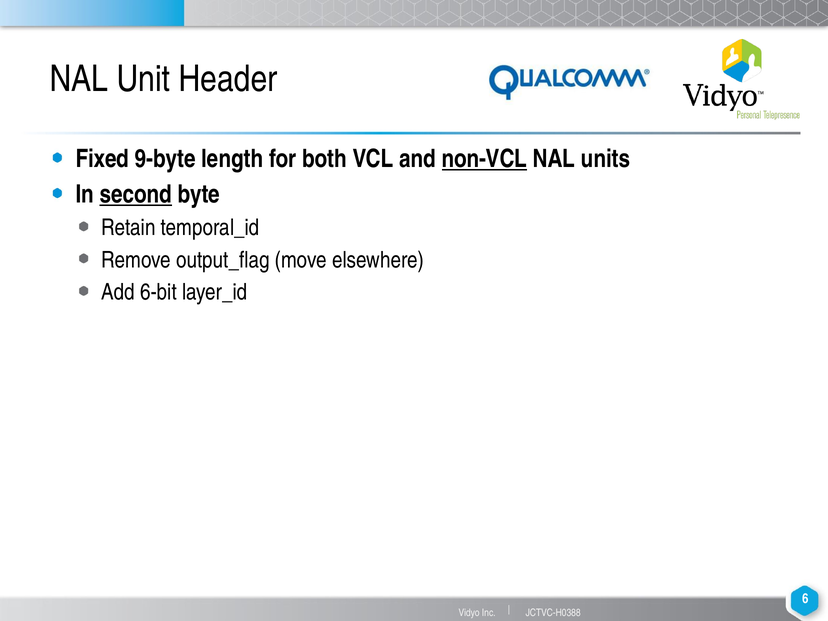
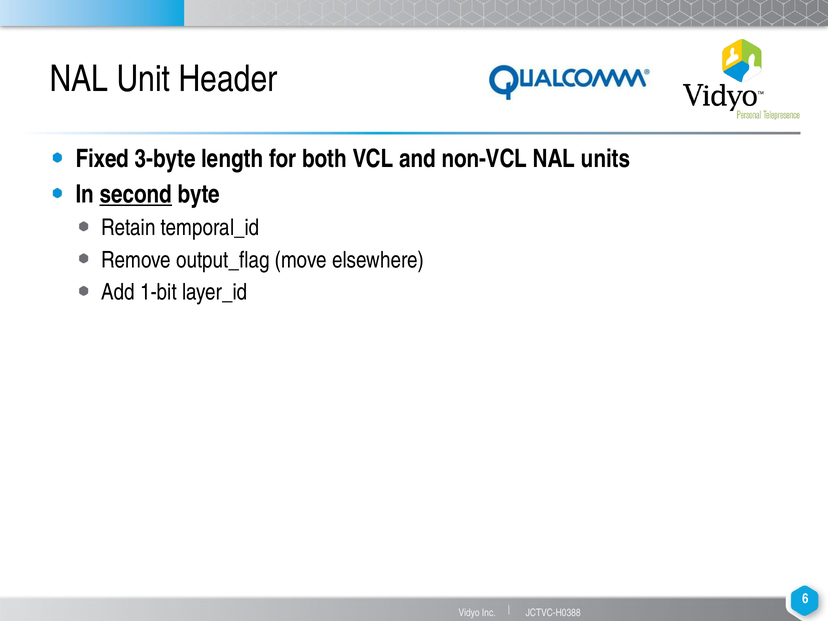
9-byte: 9-byte -> 3-byte (165, 159)
non-VCL underline: present -> none (484, 159)
6-bit: 6-bit -> 1-bit (158, 292)
